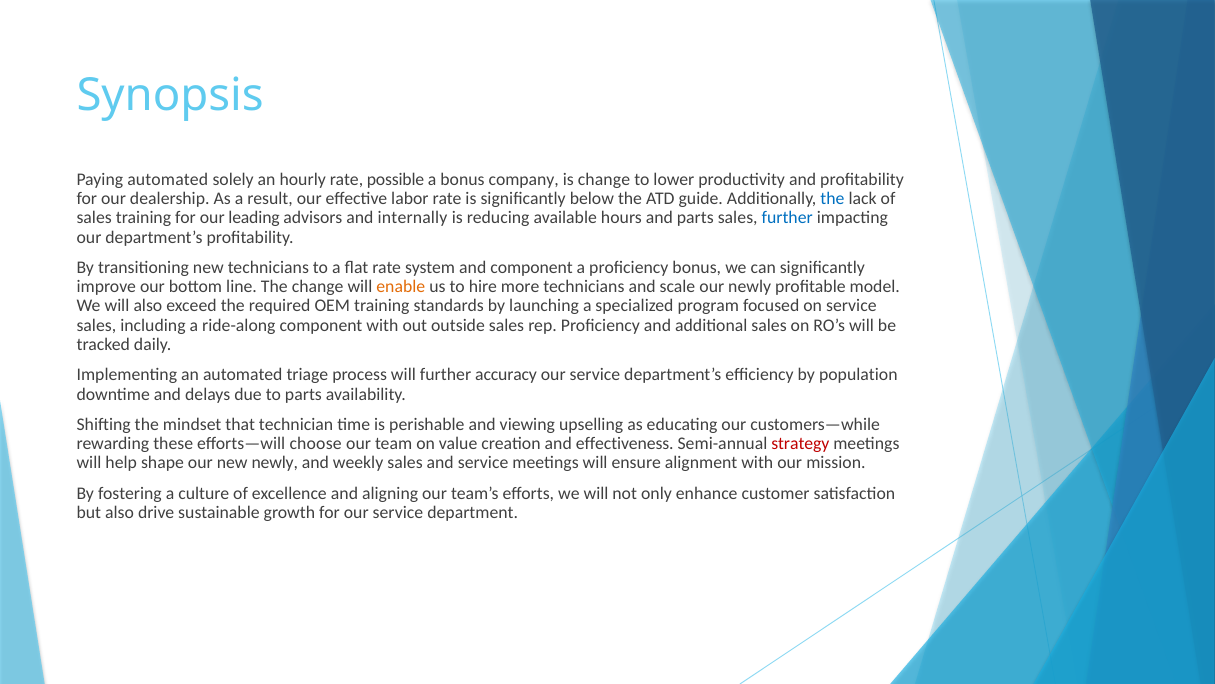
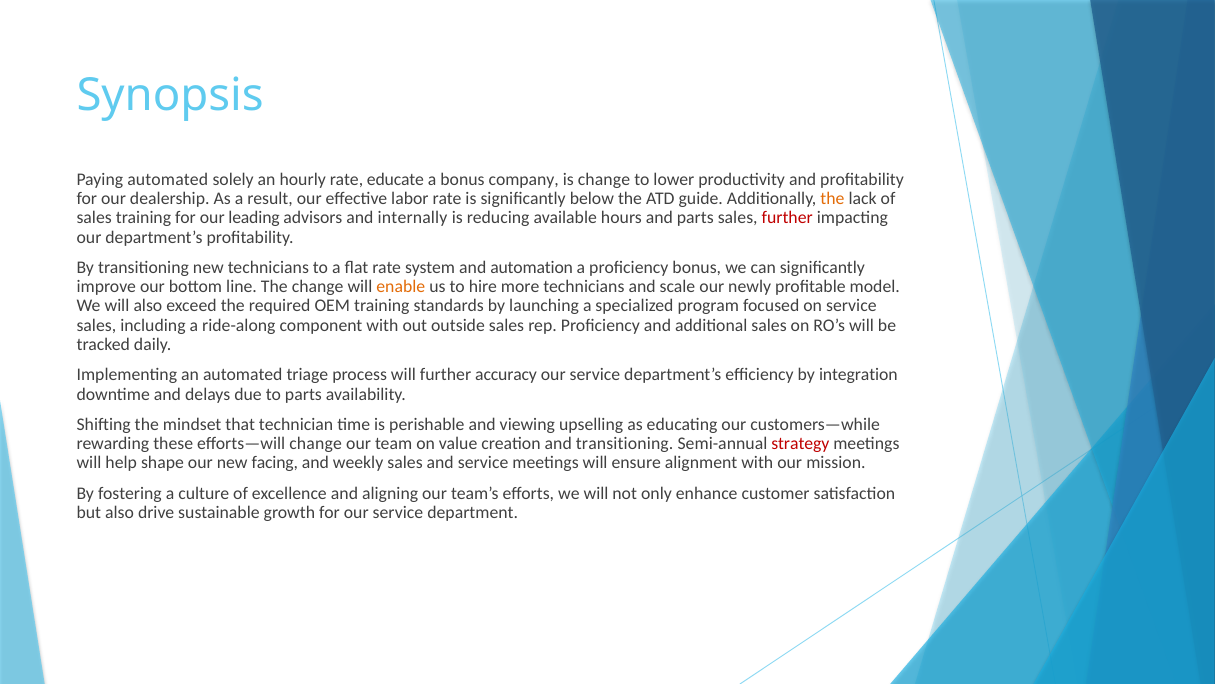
possible: possible -> educate (396, 180)
the colour: blue -> orange (832, 199)
further colour: blue -> red (787, 218)
and component: component -> automation (532, 268)
population: population -> integration (858, 375)
efforts—will choose: choose -> change (316, 444)
and effectiveness: effectiveness -> transitioning (625, 444)
new newly: newly -> facing (275, 463)
